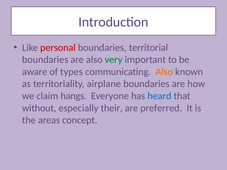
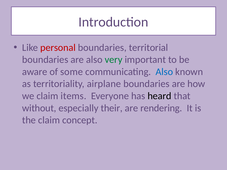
types: types -> some (72, 72)
Also colour: orange -> blue (164, 72)
hangs: hangs -> items (74, 96)
heard colour: blue -> black (159, 96)
preferred: preferred -> rendering (161, 108)
the areas: areas -> claim (49, 120)
